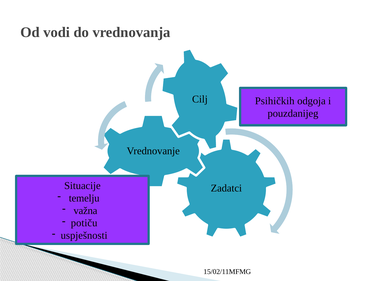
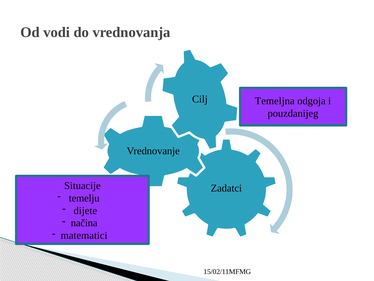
Psihičkih: Psihičkih -> Temeljna (275, 101)
važna: važna -> dijete (85, 210)
potiču: potiču -> načina (84, 223)
uspješnosti: uspješnosti -> matematici (84, 235)
